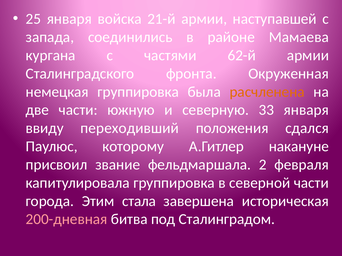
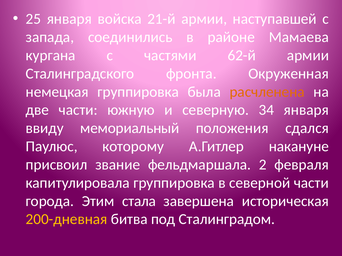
33: 33 -> 34 (266, 110)
переходивший: переходивший -> мемориальный (130, 128)
200-дневная colour: pink -> yellow (67, 220)
